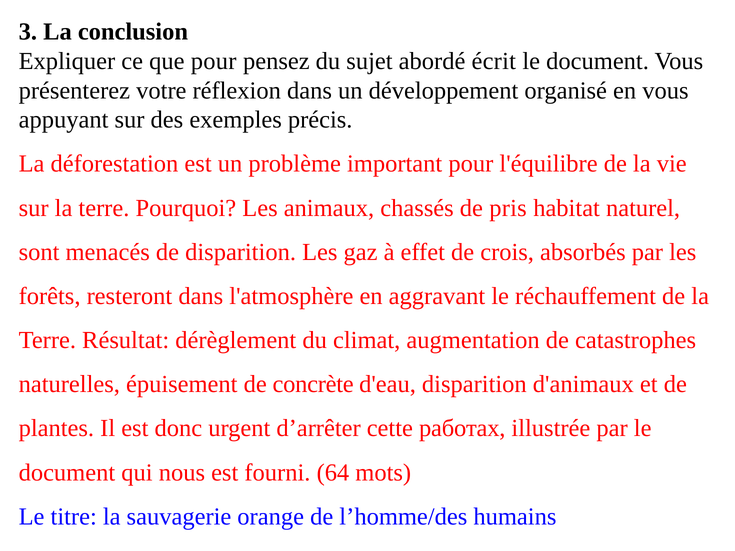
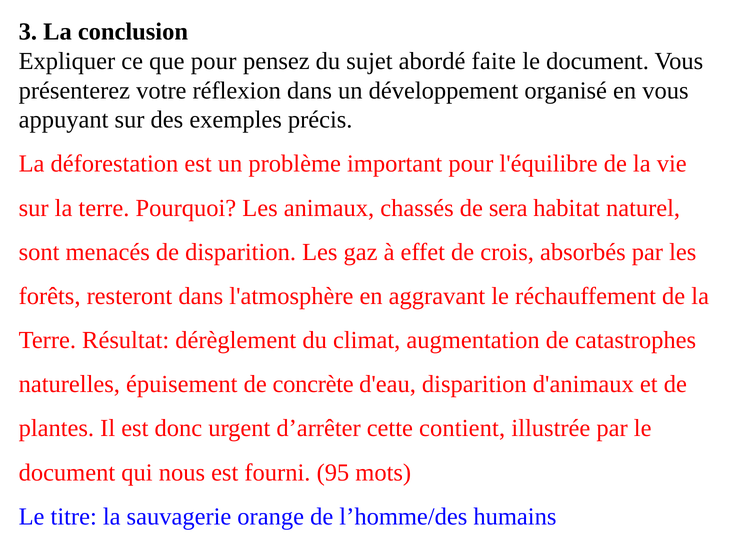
écrit: écrit -> faite (494, 61)
pris: pris -> sera (508, 208)
работах: работах -> contient (462, 429)
64: 64 -> 95 (333, 473)
